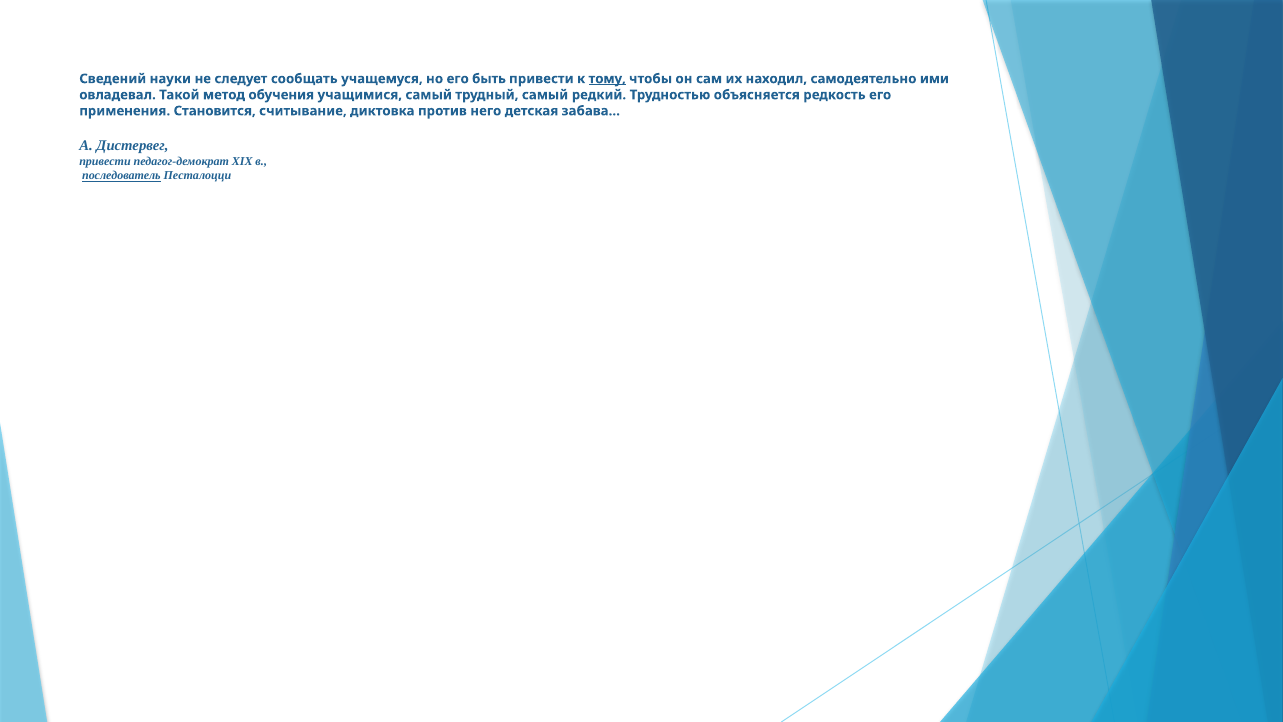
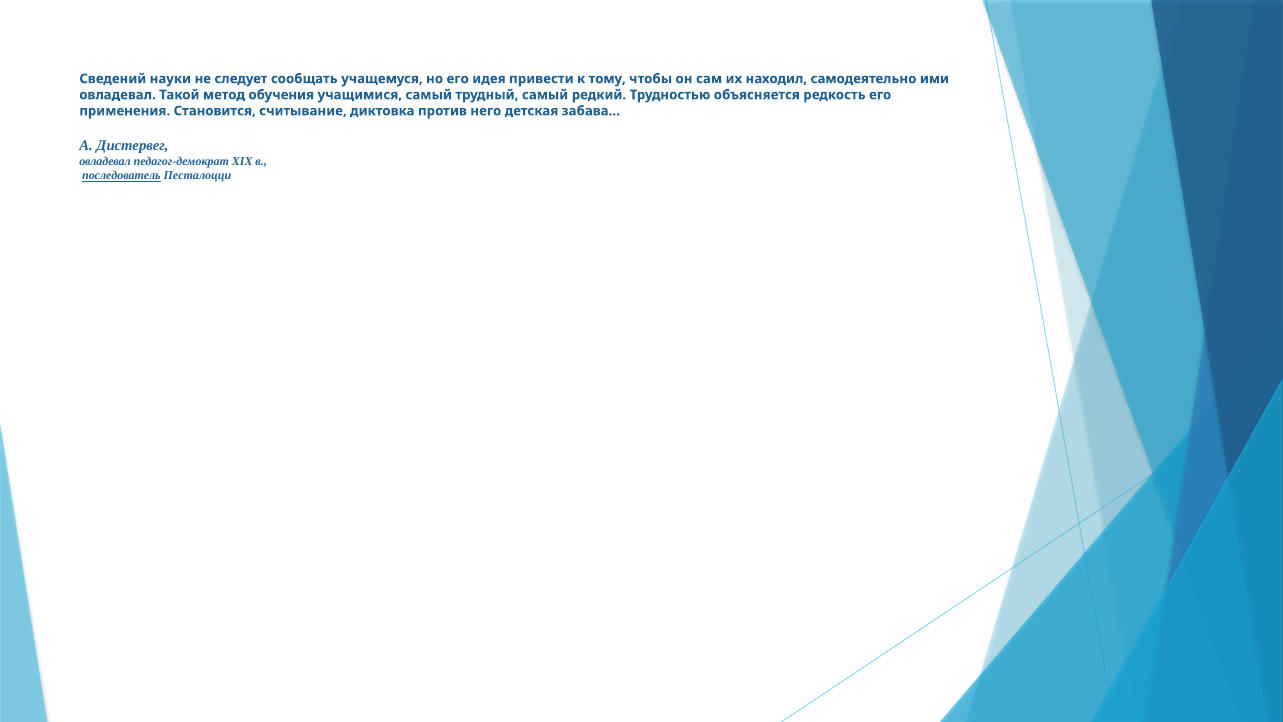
быть: быть -> идея (489, 79)
тому underline: present -> none (607, 79)
привести: привести -> овладевал (105, 161)
